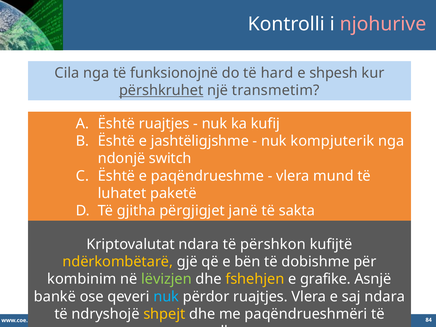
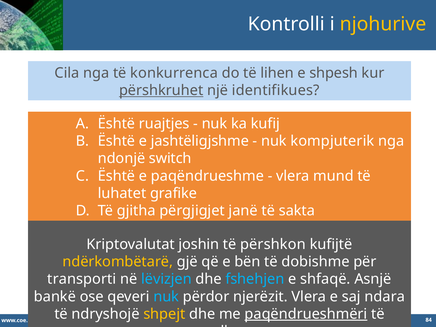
njohurive colour: pink -> yellow (383, 24)
funksionojnë: funksionojnë -> konkurrenca (174, 73)
hard: hard -> lihen (277, 73)
transmetim: transmetim -> identifikues (276, 90)
paketë: paketë -> grafike (173, 193)
Kriptovalutat ndara: ndara -> joshin (199, 244)
kombinim: kombinim -> transporti (82, 279)
lëvizjen colour: light green -> light blue (166, 279)
fshehjen colour: yellow -> light blue (255, 279)
grafike: grafike -> shfaqë (325, 279)
përdor ruajtjes: ruajtjes -> njerëzit (260, 297)
paqëndrueshmëri underline: none -> present (306, 314)
